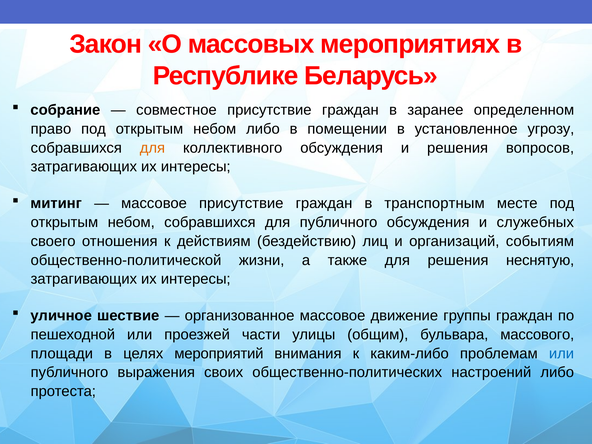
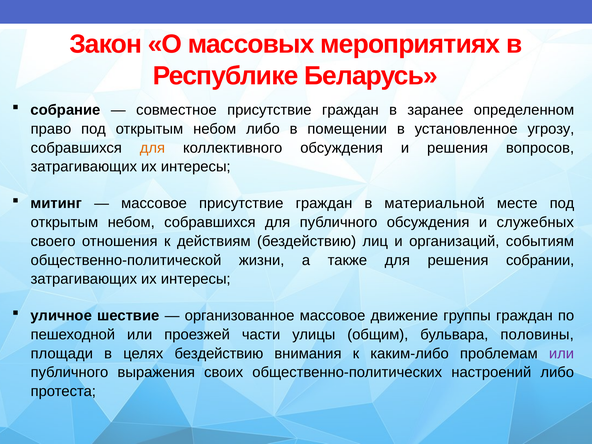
транспортным: транспортным -> материальной (435, 203)
неснятую: неснятую -> собрании (540, 260)
массового: массового -> половины (537, 335)
целях мероприятий: мероприятий -> бездействию (219, 354)
или colour: blue -> purple (561, 354)
